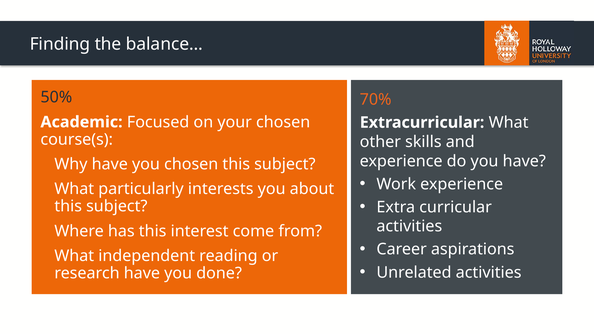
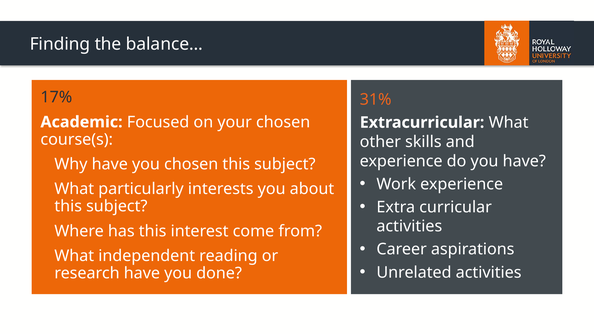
50%: 50% -> 17% (56, 97)
70%: 70% -> 31% (376, 100)
